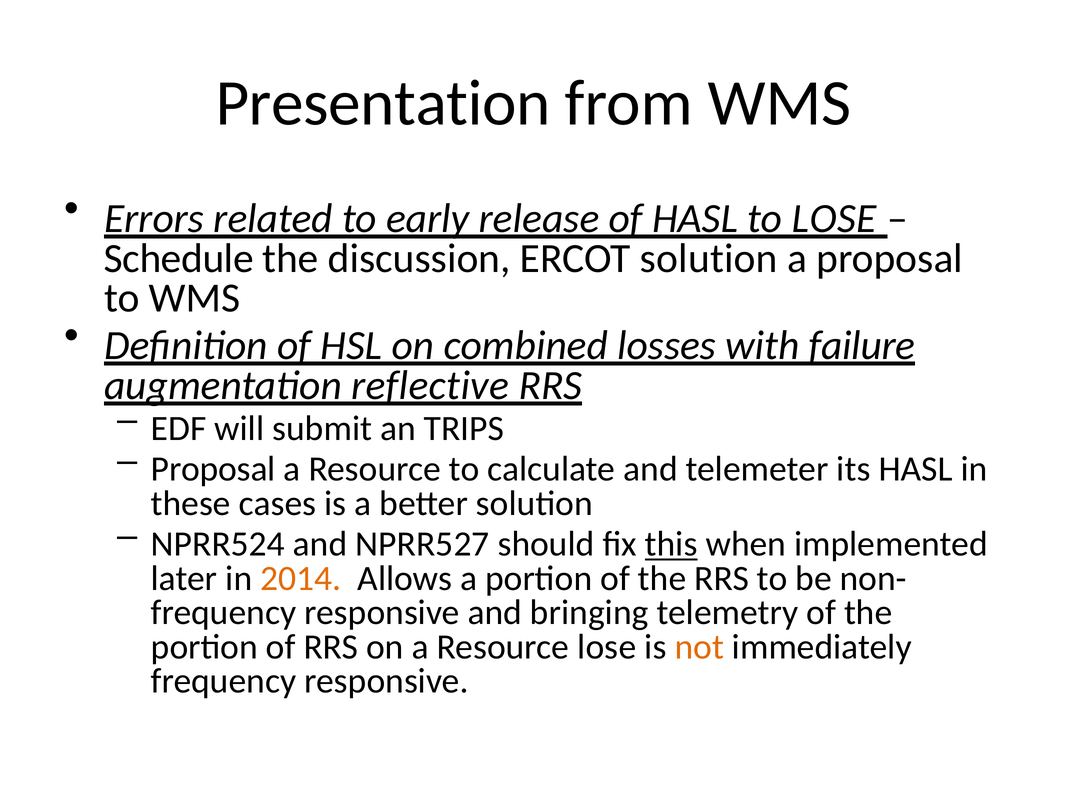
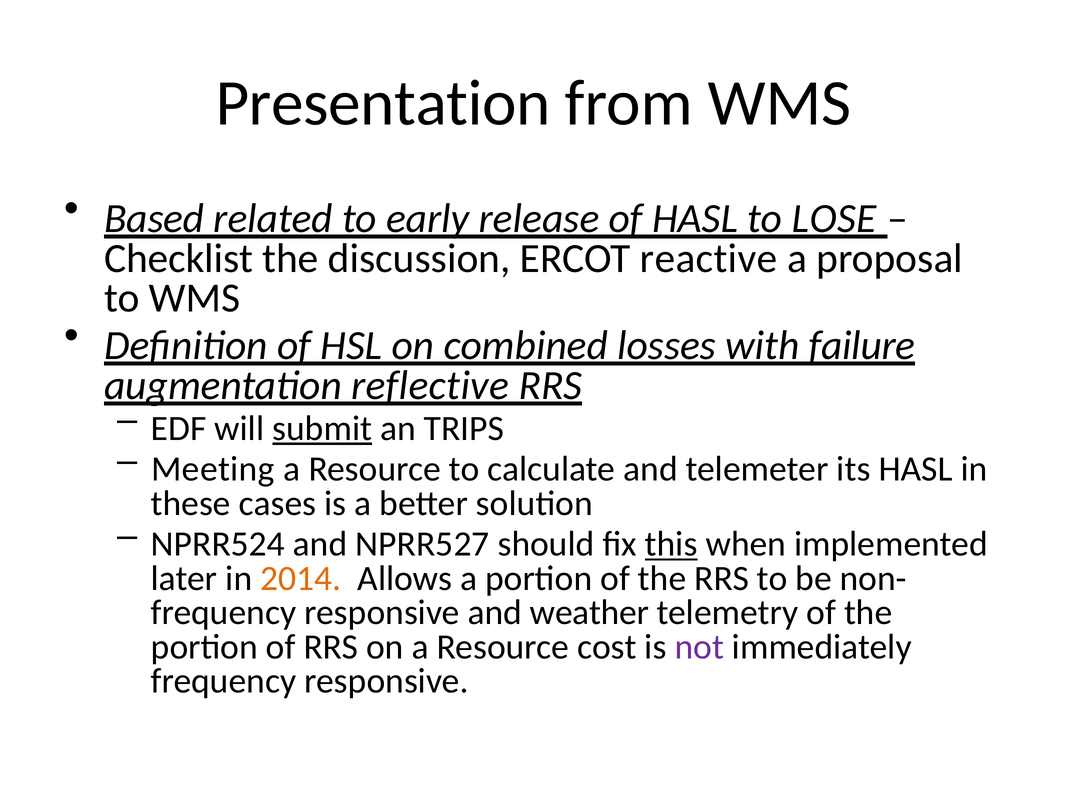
Errors: Errors -> Based (154, 218)
Schedule: Schedule -> Checklist (179, 258)
ERCOT solution: solution -> reactive (709, 258)
submit underline: none -> present (322, 428)
Proposal: Proposal -> Meeting (213, 469)
bringing: bringing -> weather (589, 613)
Resource lose: lose -> cost (607, 647)
not colour: orange -> purple (699, 647)
